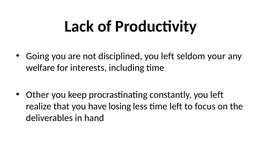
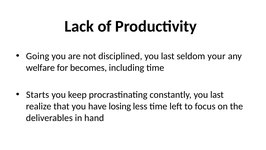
disciplined you left: left -> last (168, 56)
interests: interests -> becomes (88, 68)
Other: Other -> Starts (38, 94)
constantly you left: left -> last (217, 94)
